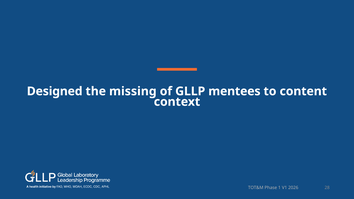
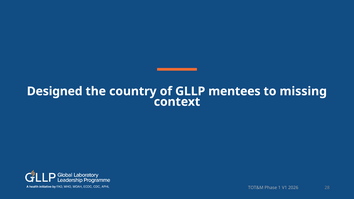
missing: missing -> country (133, 91)
content: content -> missing (303, 91)
